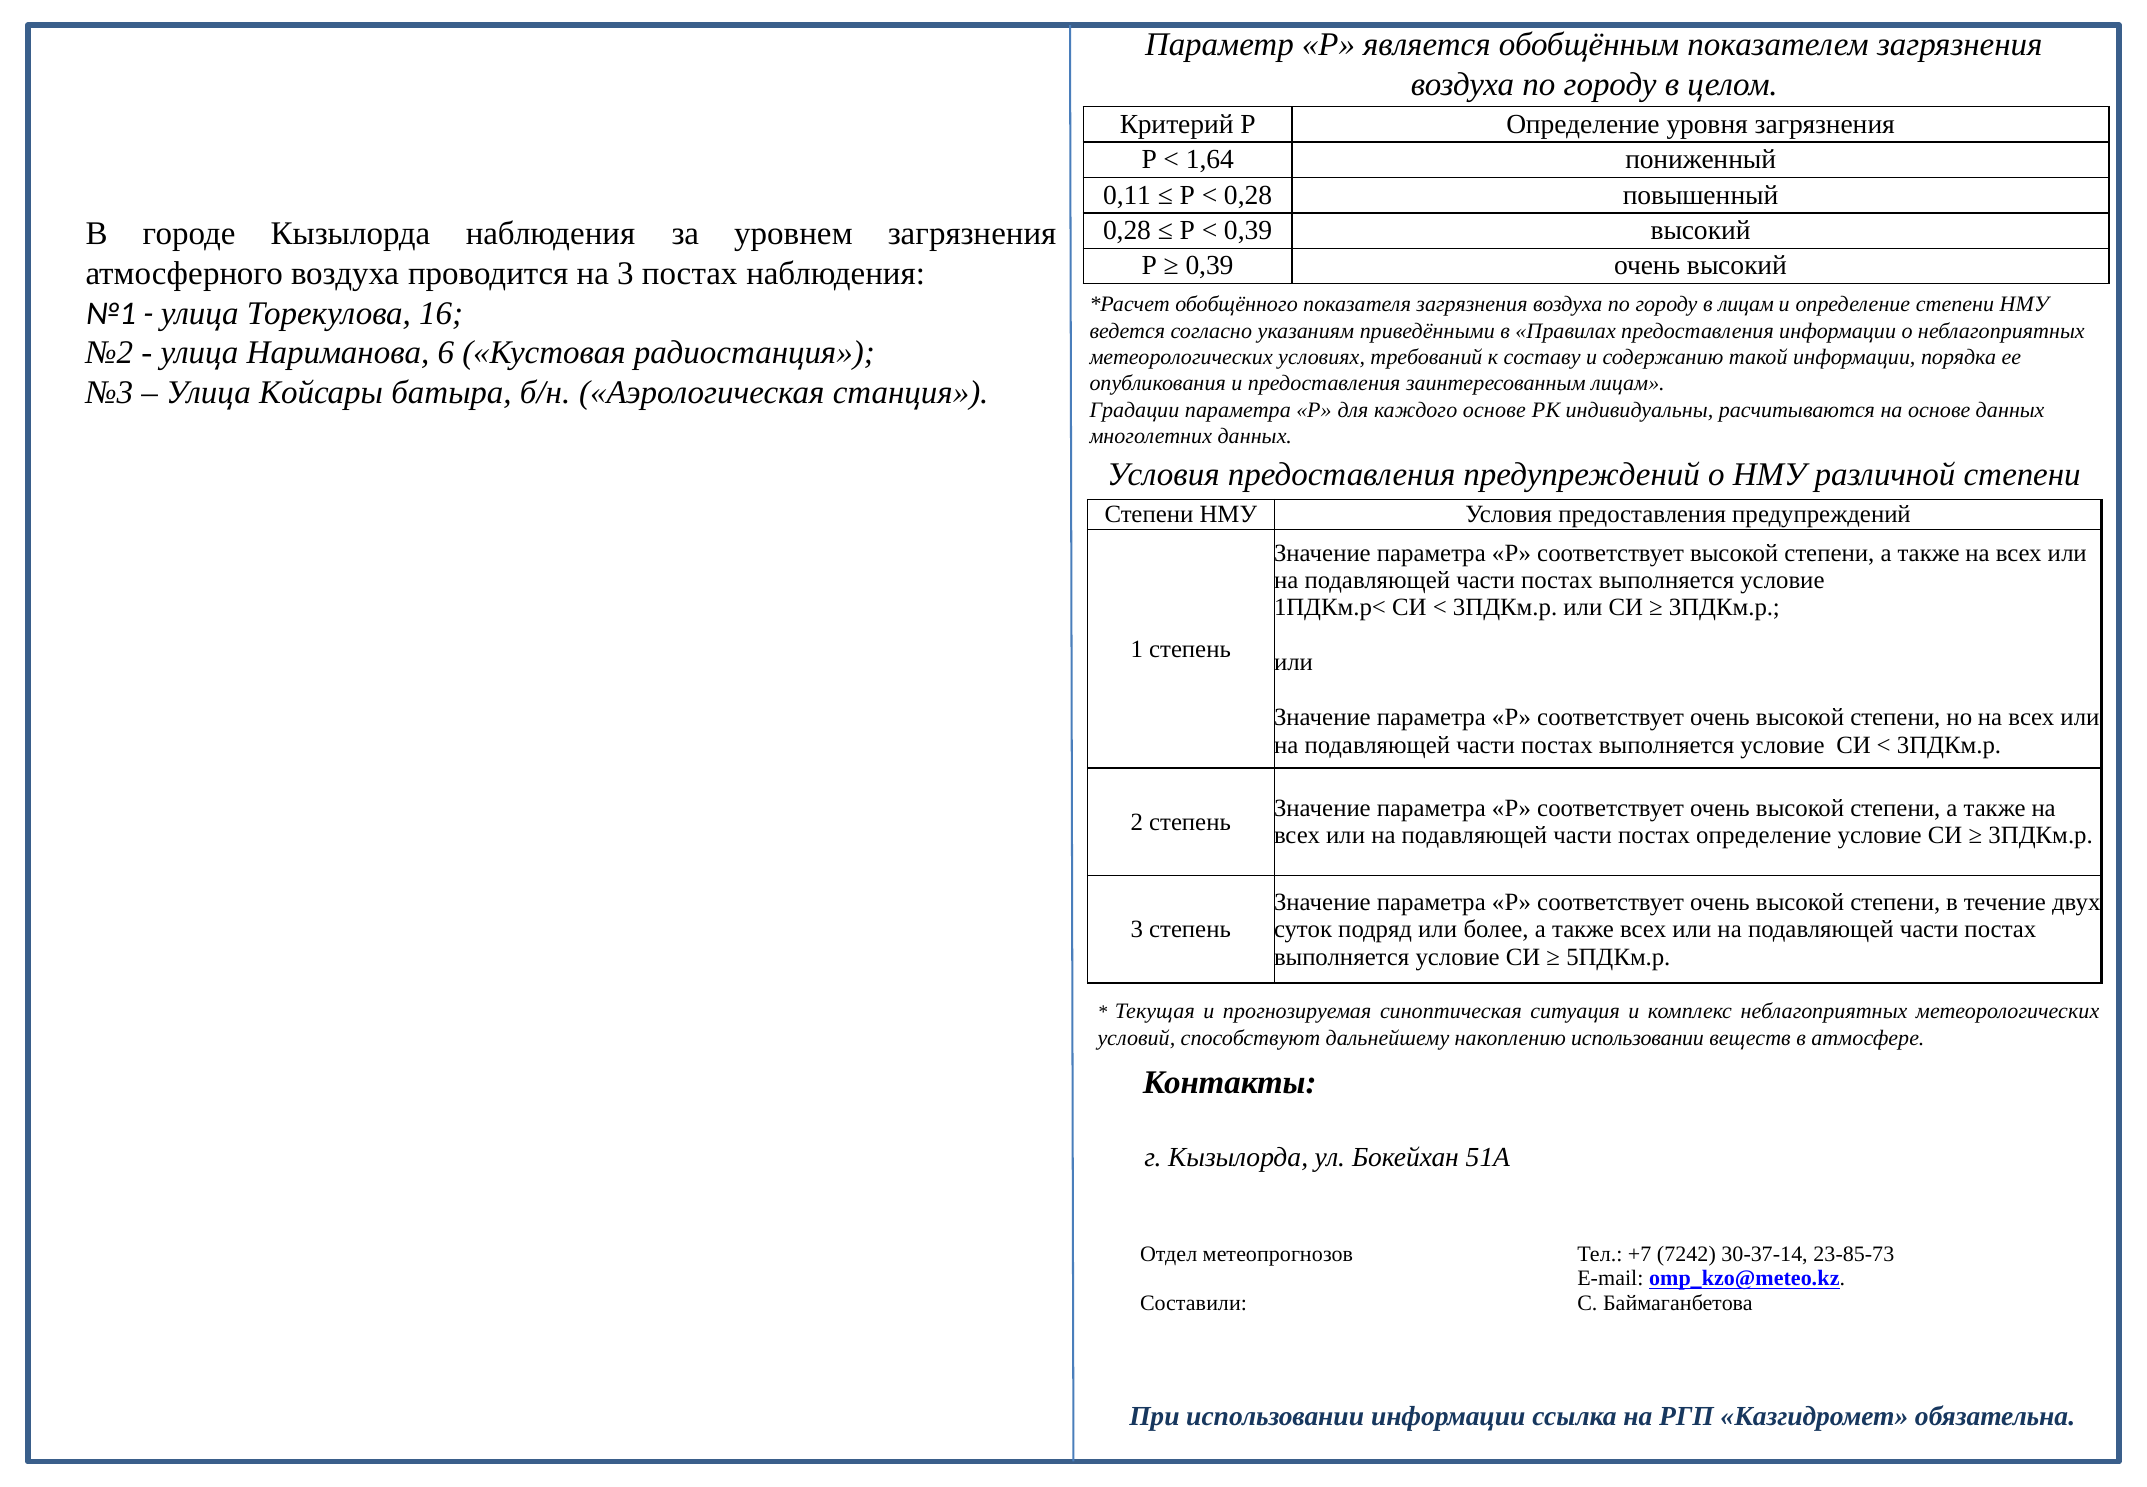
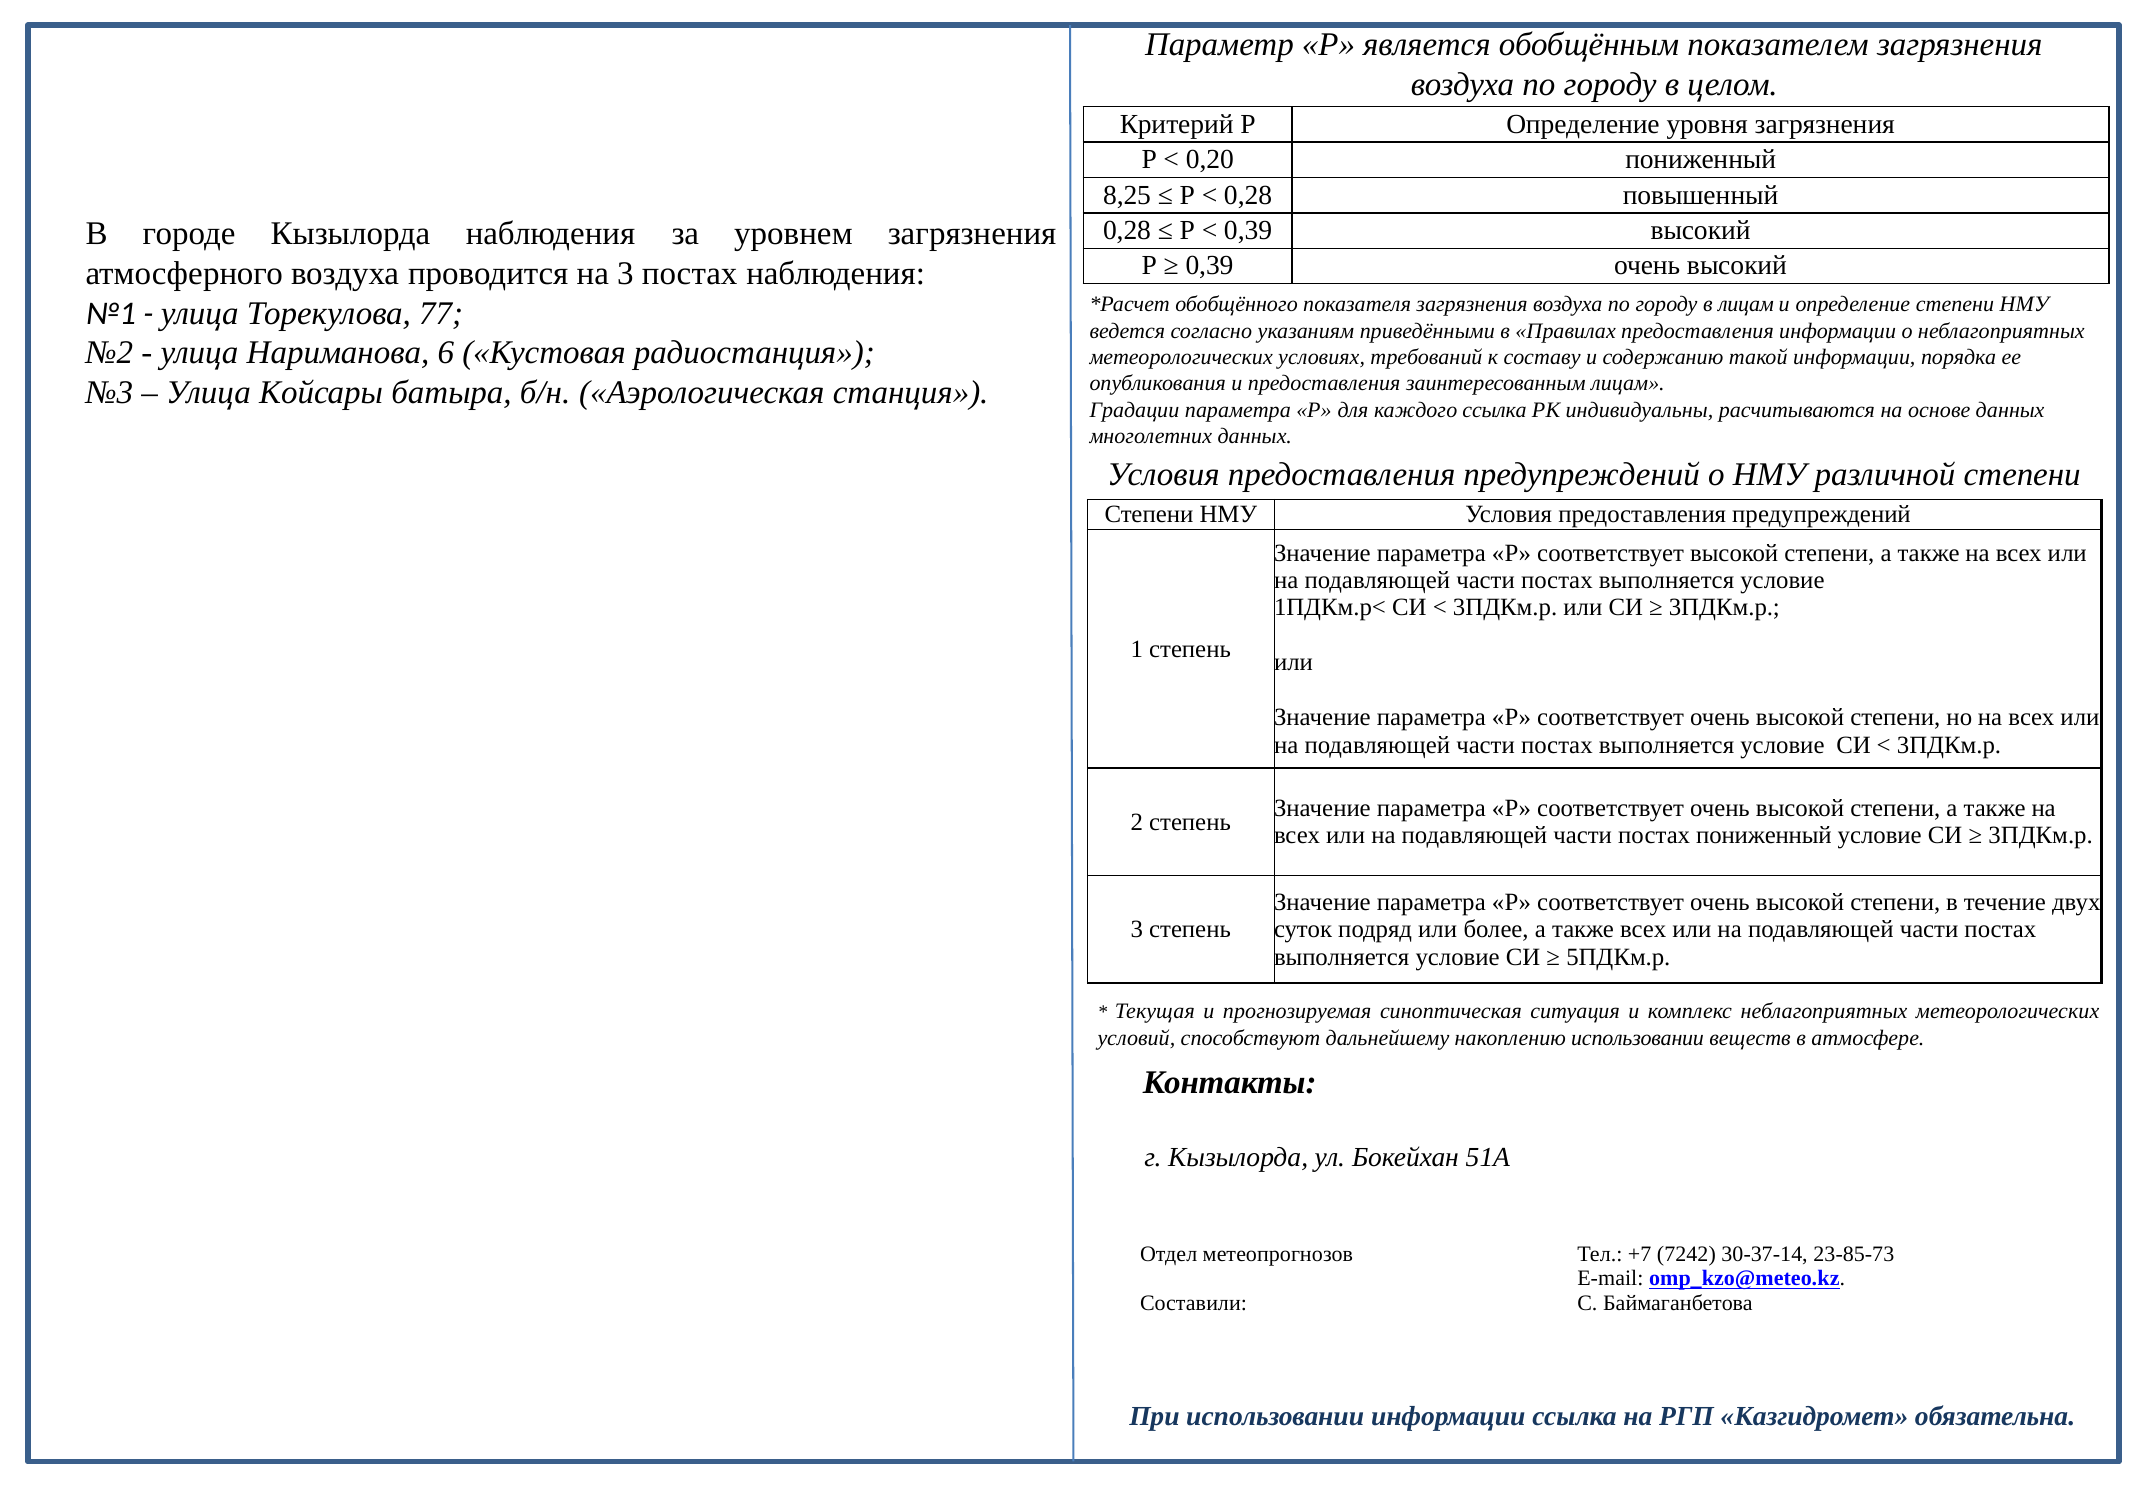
1,64: 1,64 -> 0,20 (1210, 159)
0,11: 0,11 -> 8,25 (1127, 195)
16: 16 -> 77 (441, 313)
каждого основе: основе -> ссылка (1495, 410)
постах определение: определение -> пониженный (1764, 835)
